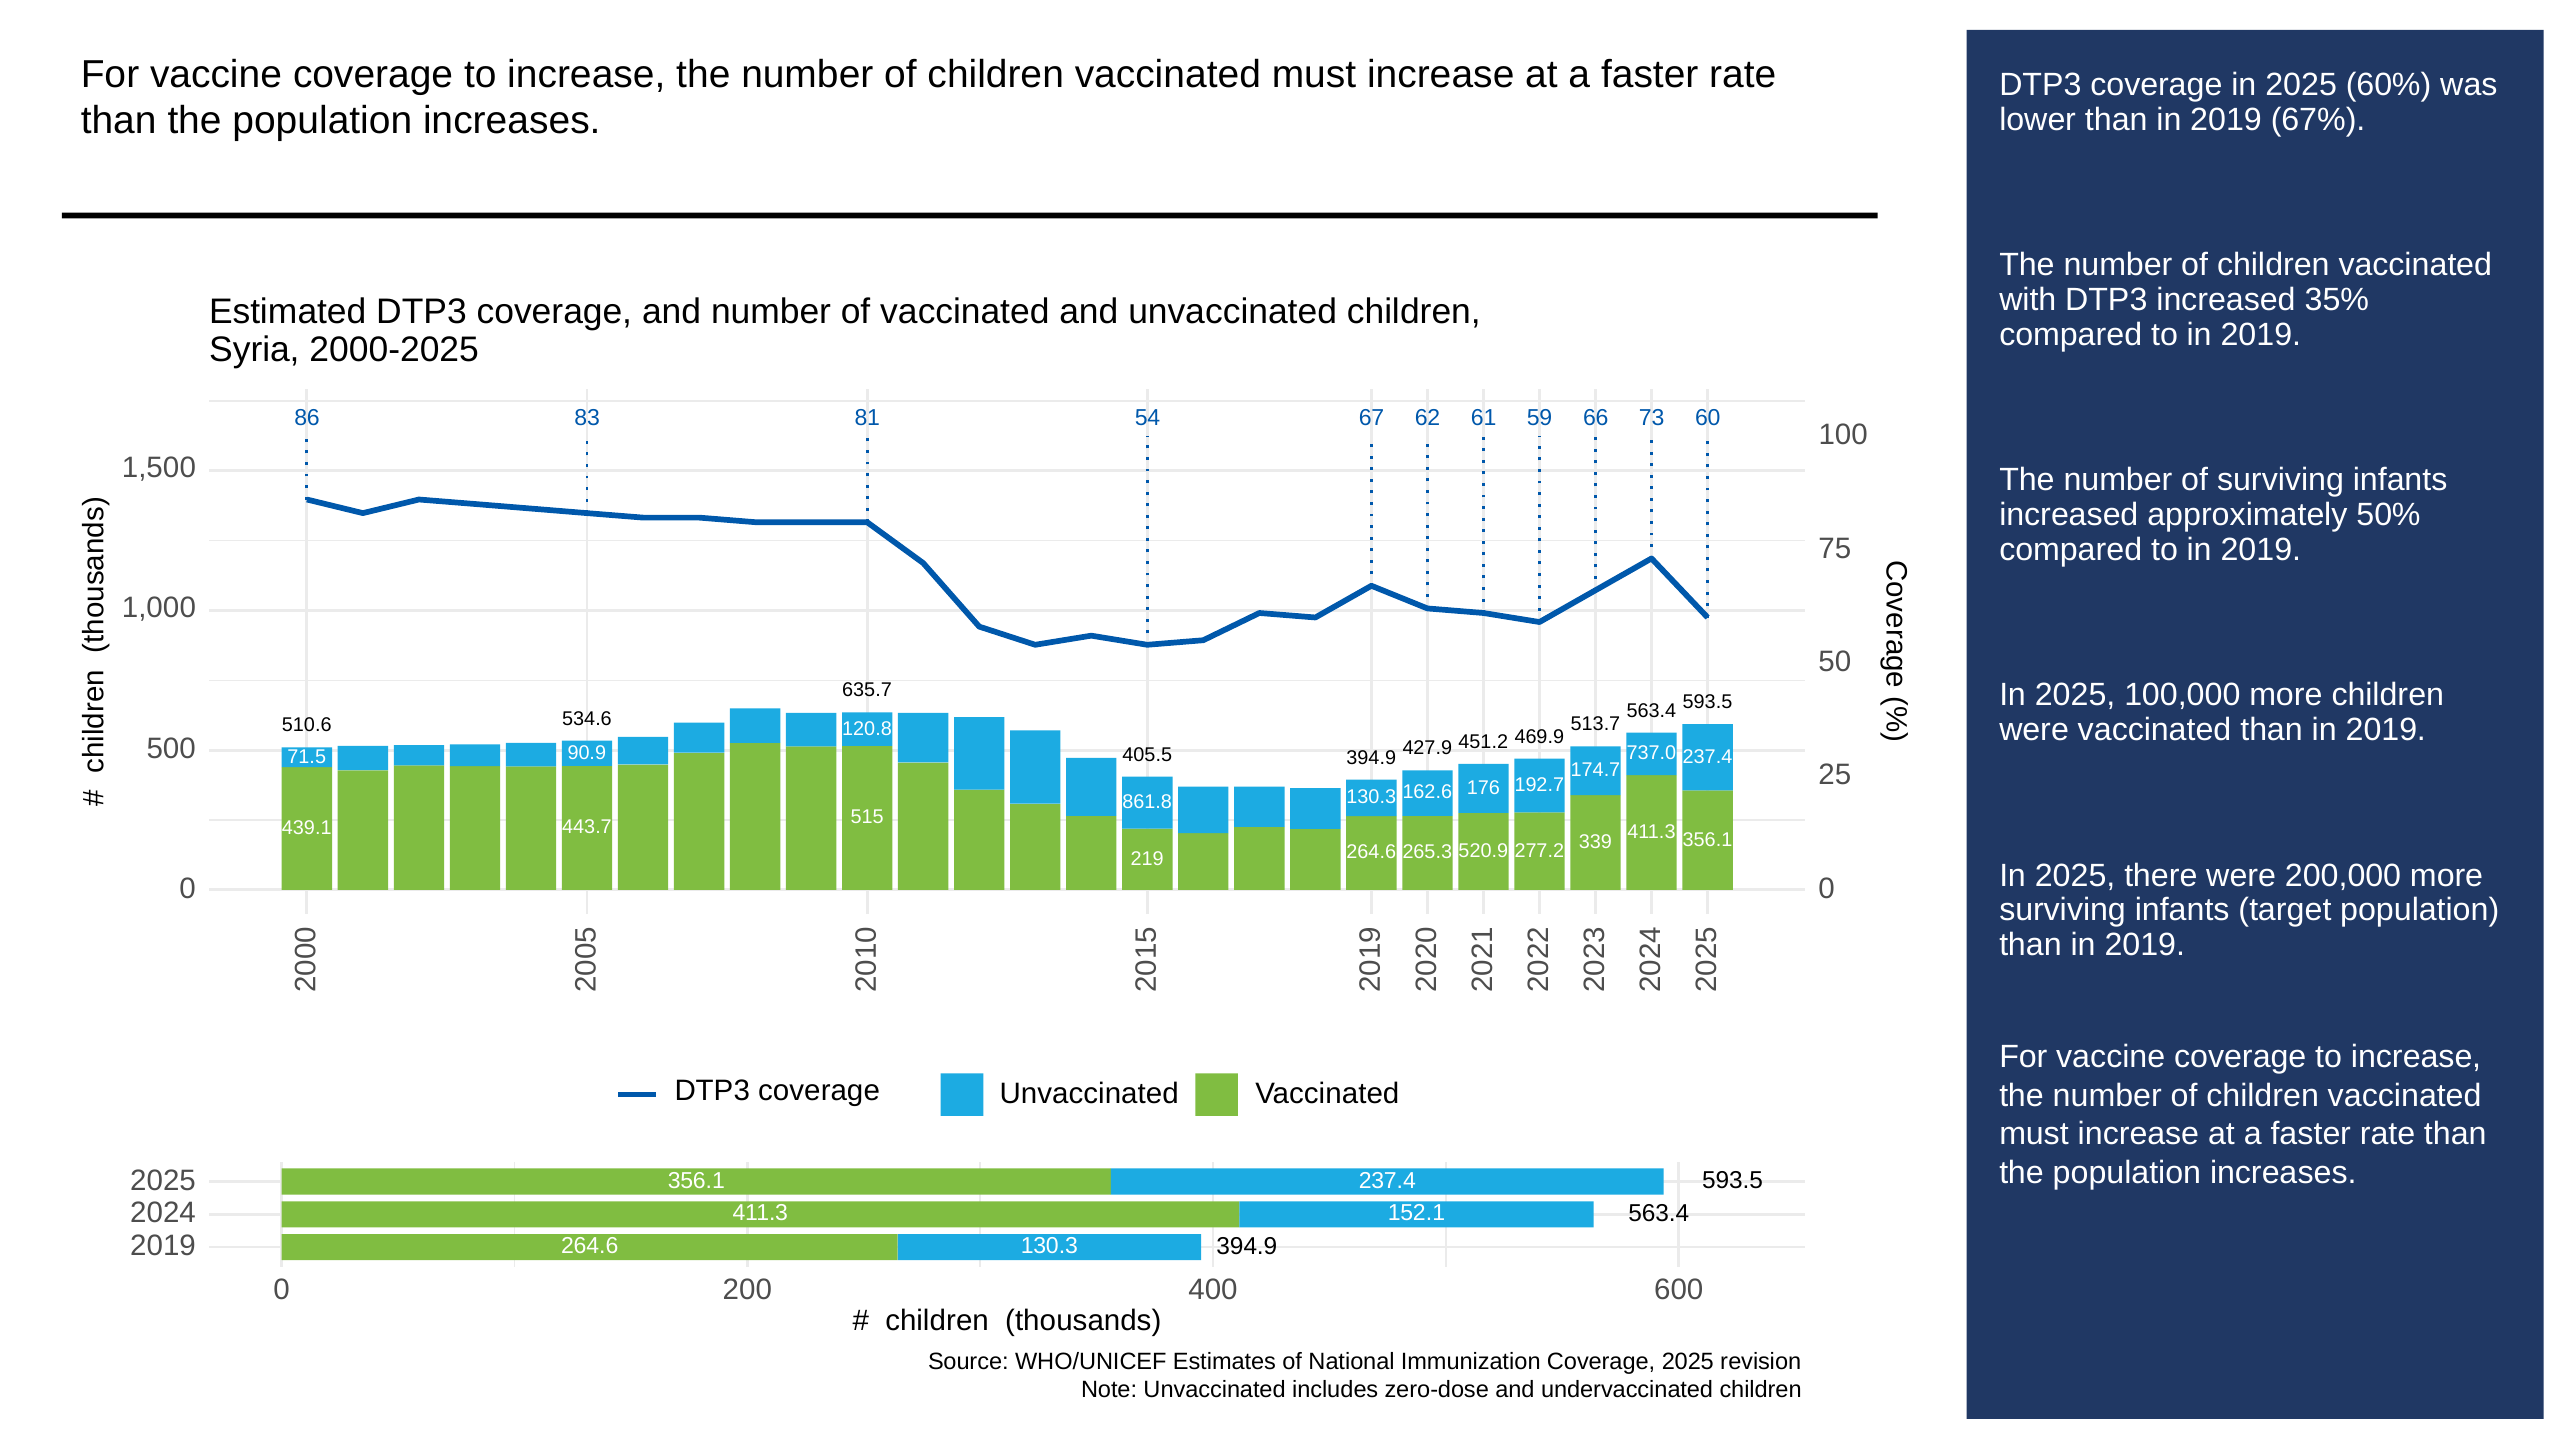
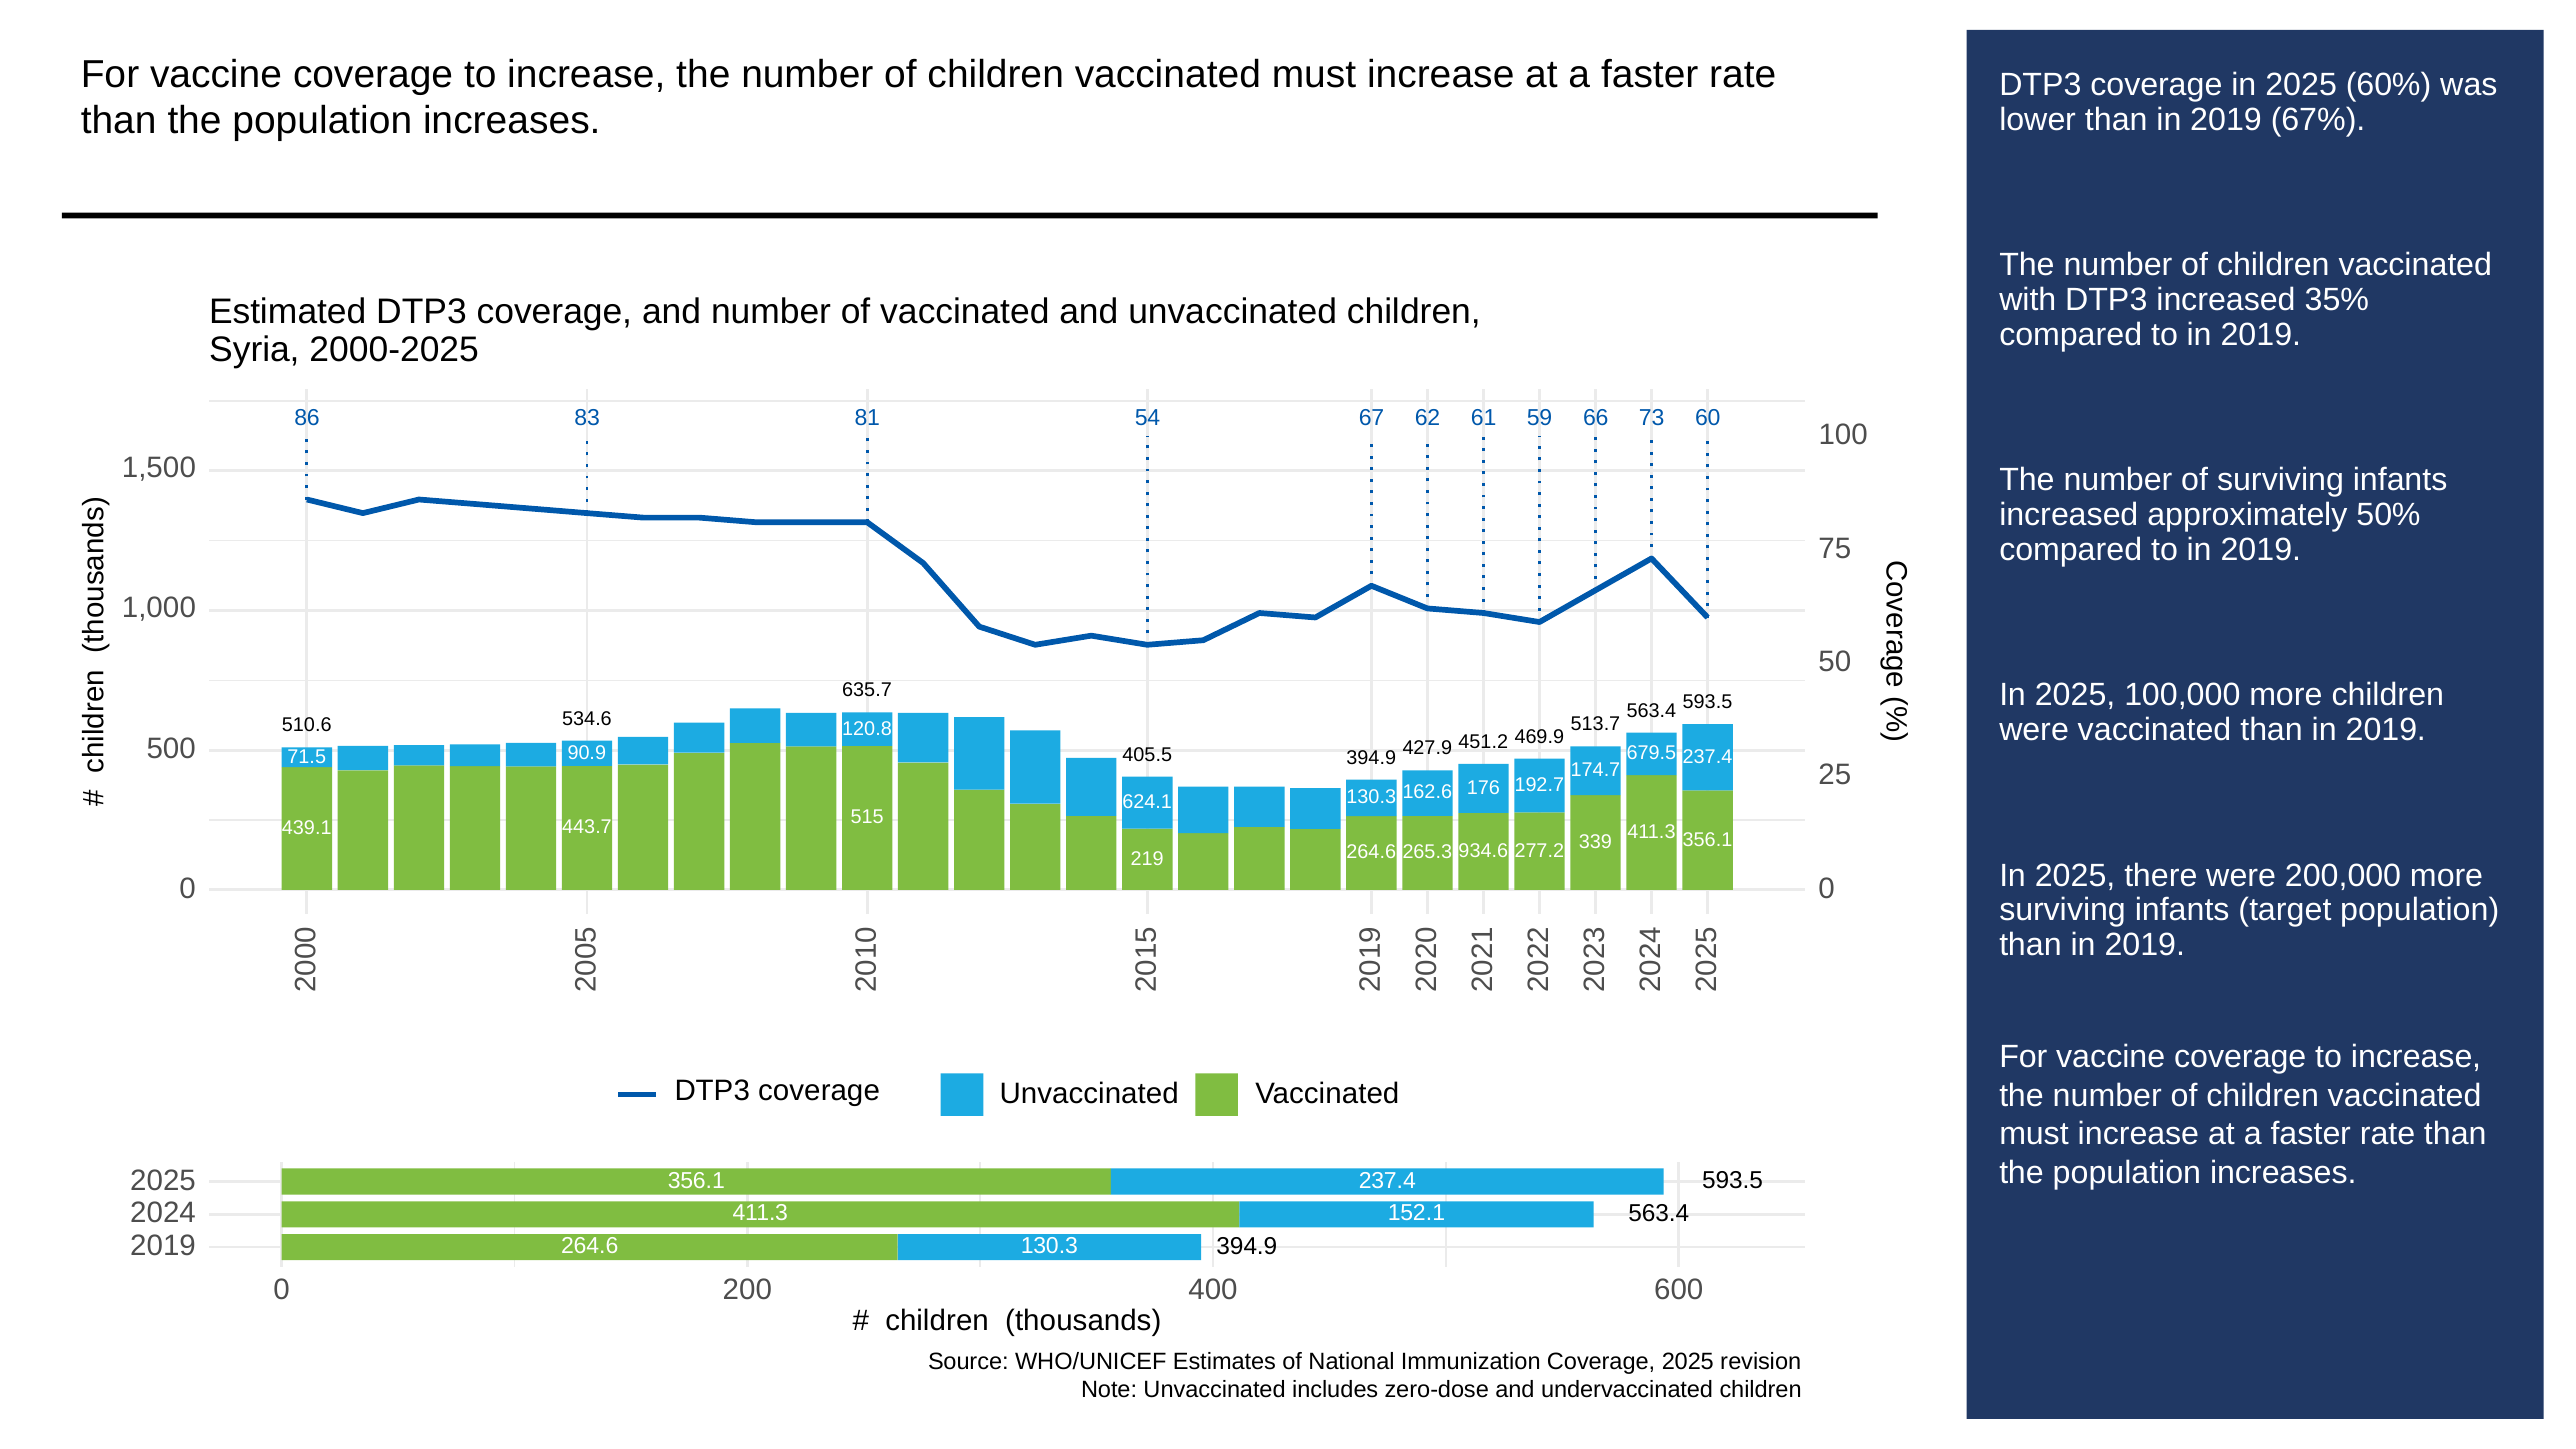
737.0: 737.0 -> 679.5 (1651, 753)
861.8: 861.8 -> 624.1 (1147, 802)
520.9: 520.9 -> 934.6 (1483, 851)
